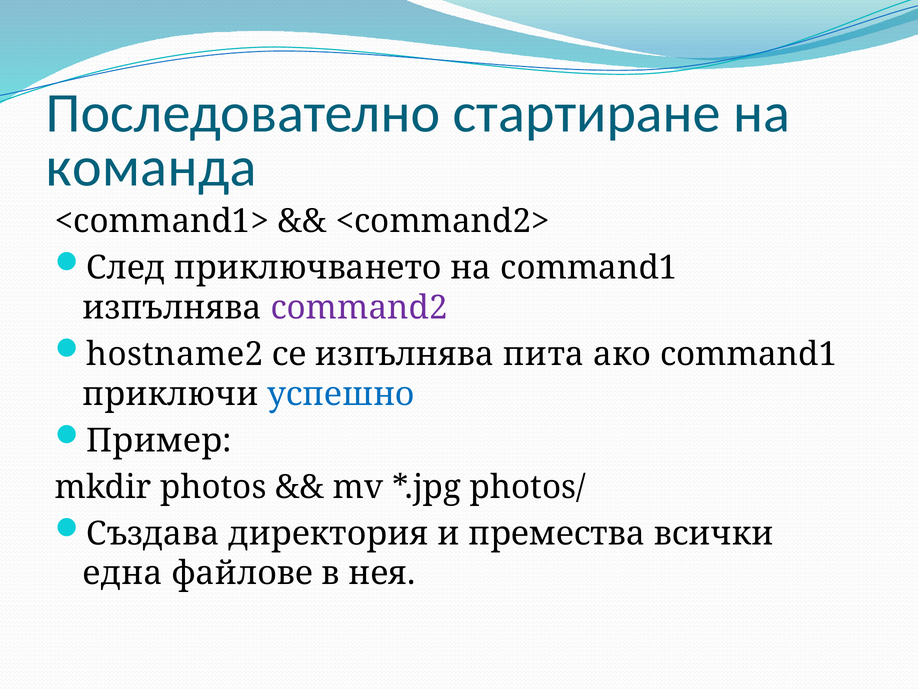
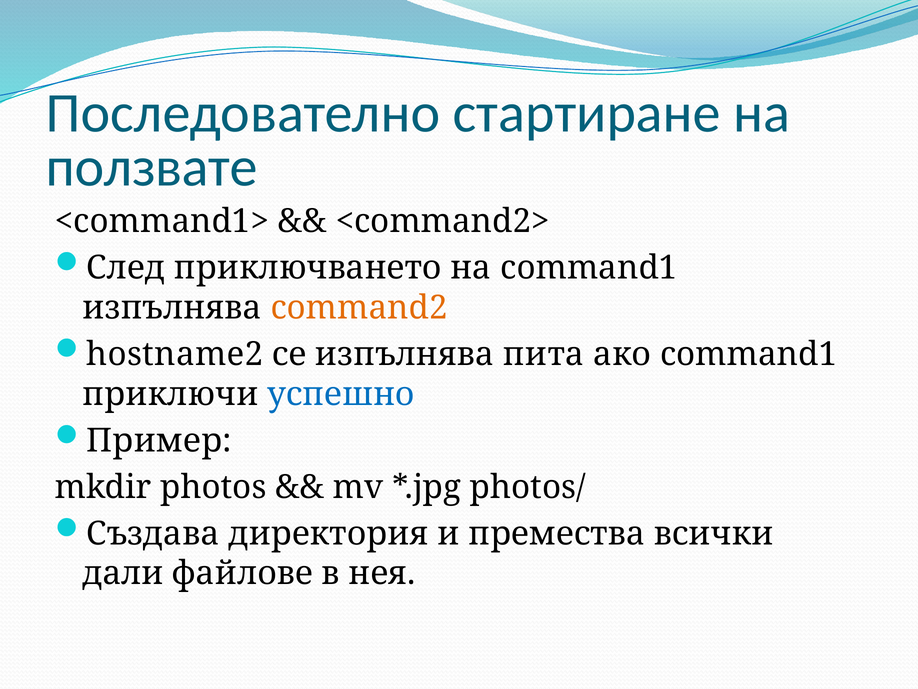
команда: команда -> ползвате (152, 167)
command2 colour: purple -> orange (359, 307)
една: една -> дали (123, 573)
